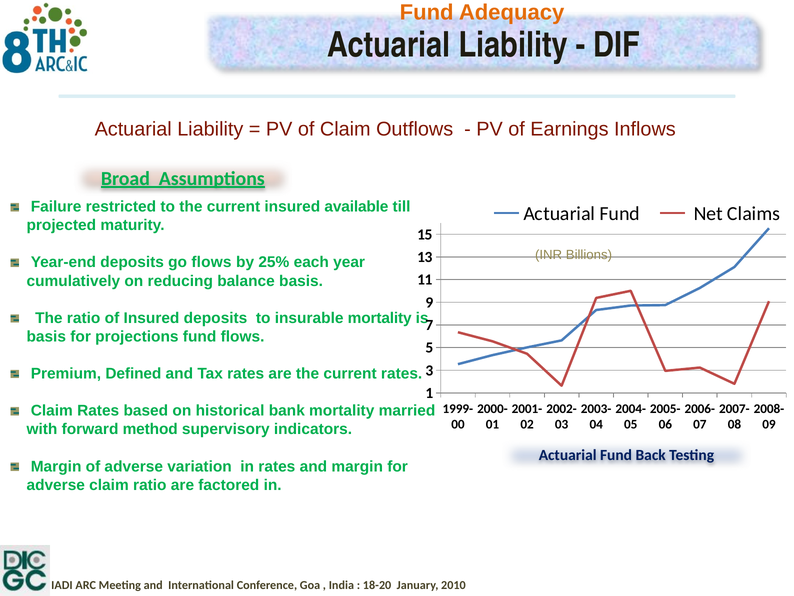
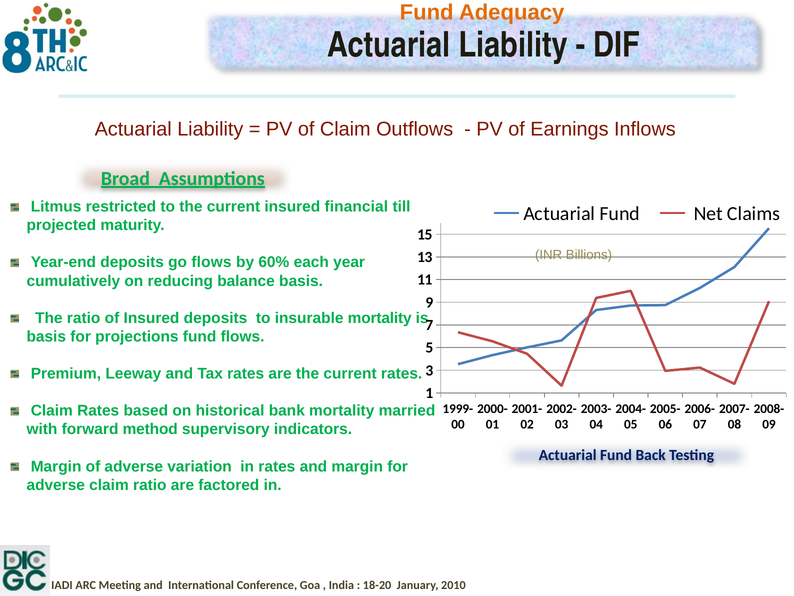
Failure: Failure -> Litmus (56, 207)
available: available -> financial (356, 207)
25%: 25% -> 60% (274, 262)
Defined: Defined -> Leeway (133, 373)
